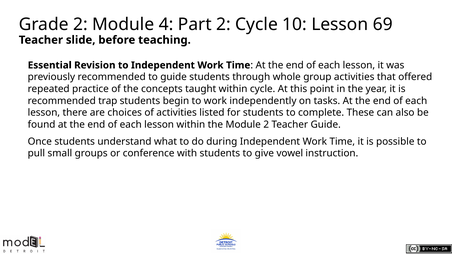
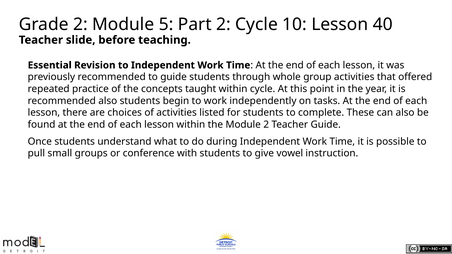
4: 4 -> 5 (166, 24)
69: 69 -> 40 (383, 24)
recommended trap: trap -> also (108, 101)
